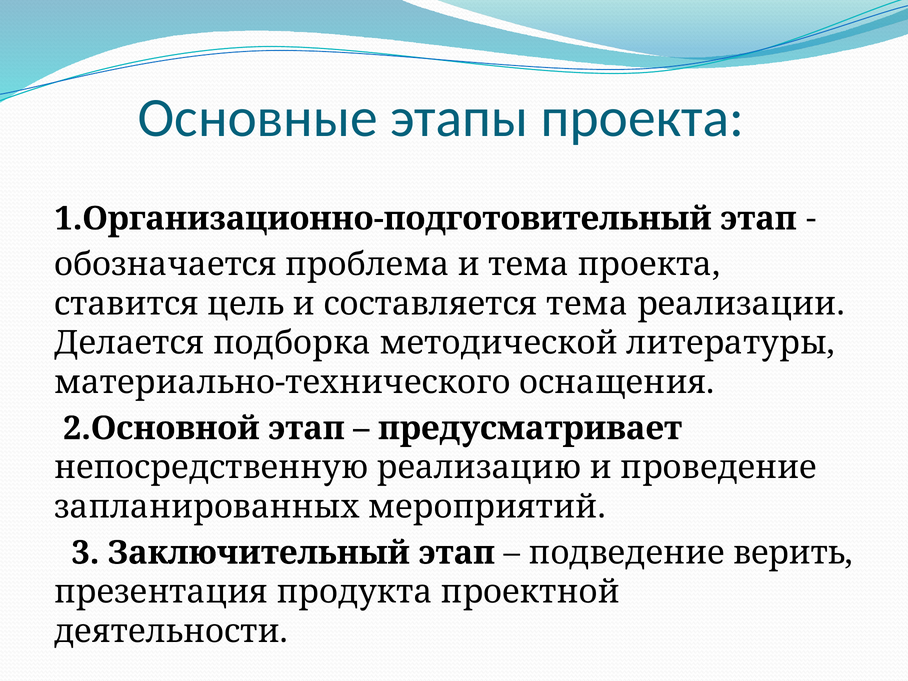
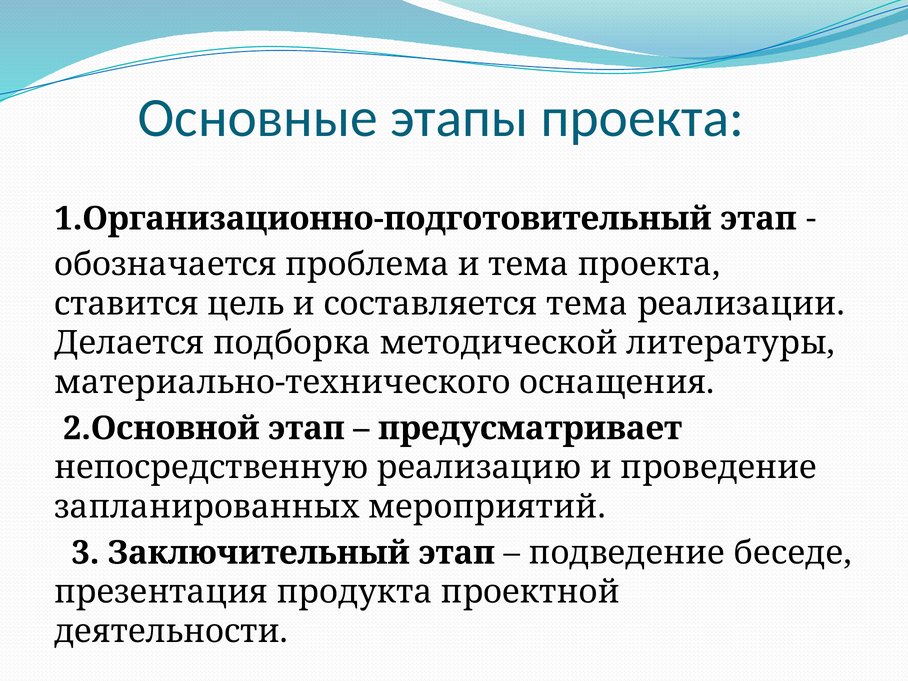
верить: верить -> беседе (793, 553)
